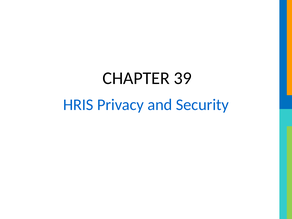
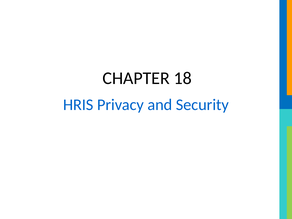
39: 39 -> 18 (183, 78)
